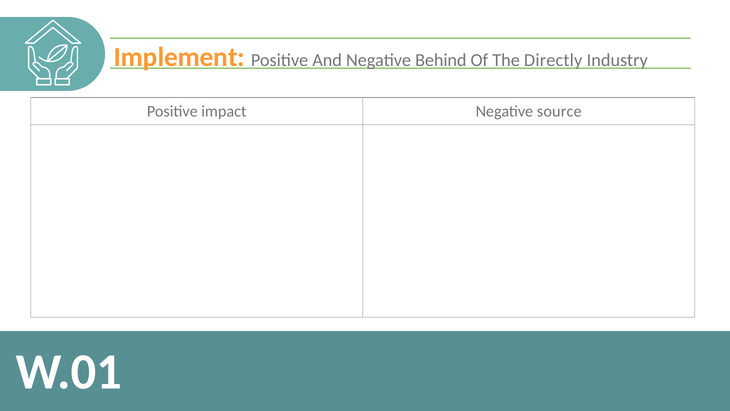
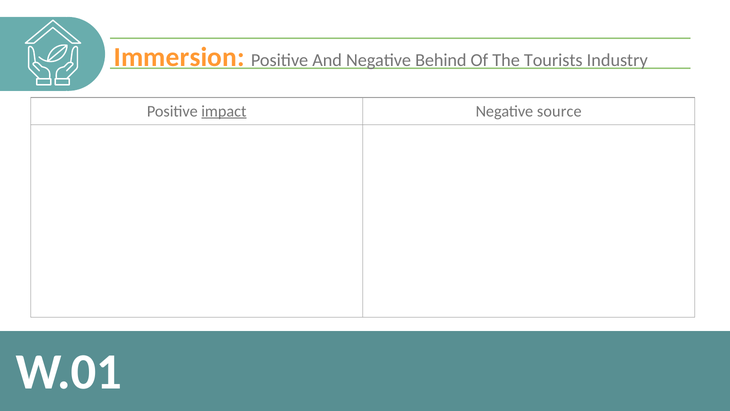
Implement: Implement -> Immersion (179, 57)
Directly: Directly -> Tourists (553, 60)
impact underline: none -> present (224, 111)
